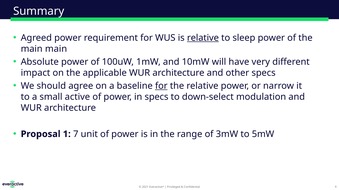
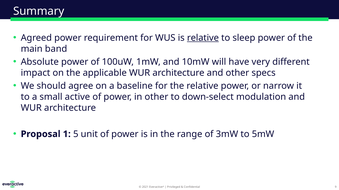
main main: main -> band (56, 49)
for underline: present -> none (161, 86)
in specs: specs -> other (156, 97)
7: 7 -> 5 (76, 135)
